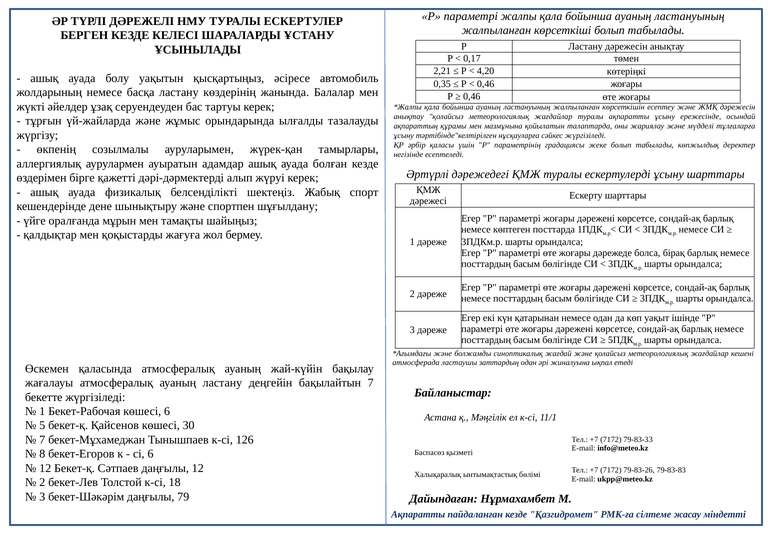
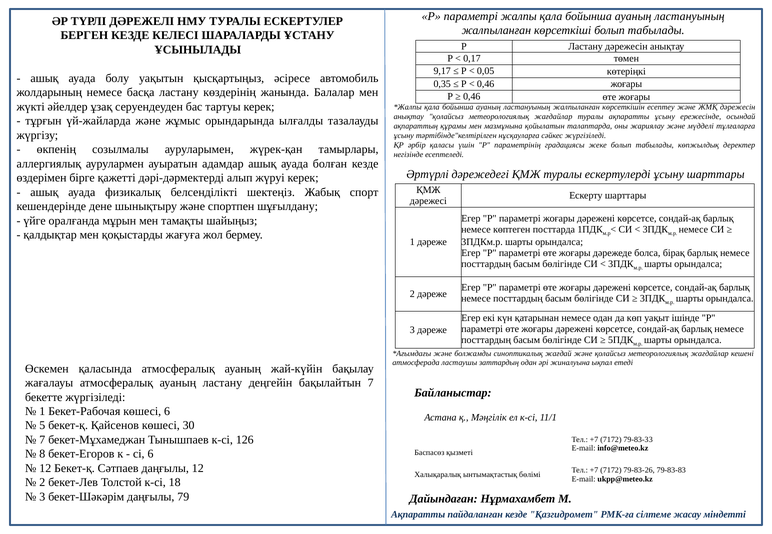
2,21: 2,21 -> 9,17 (442, 71)
4,20: 4,20 -> 0,05 (486, 71)
